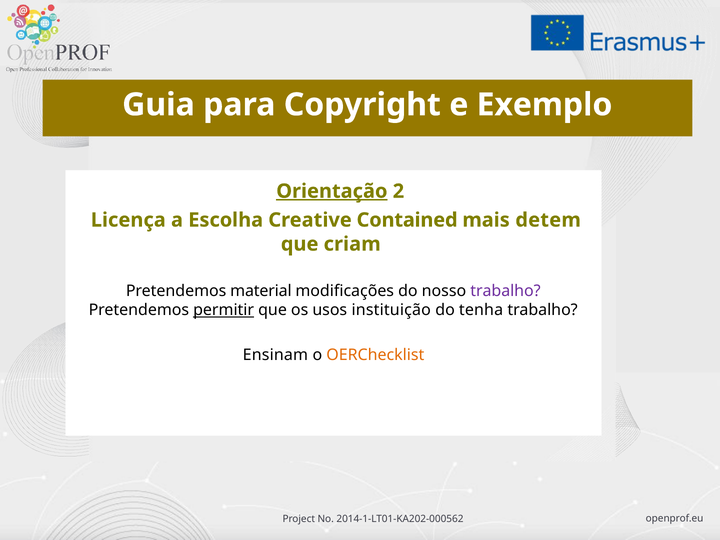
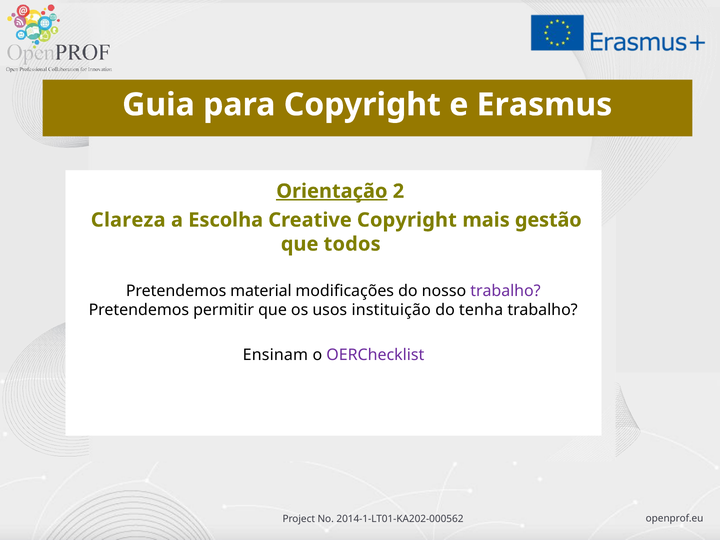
Exemplo: Exemplo -> Erasmus (544, 105)
Licença: Licença -> Clareza (128, 220)
Creative Contained: Contained -> Copyright (407, 220)
detem: detem -> gestão (548, 220)
criam: criam -> todos (352, 244)
permitir underline: present -> none (224, 310)
OERChecklist colour: orange -> purple (375, 355)
